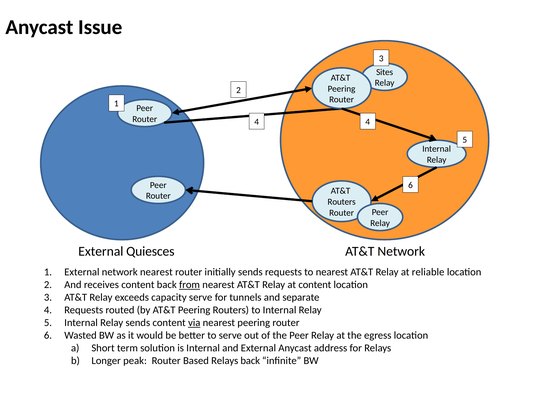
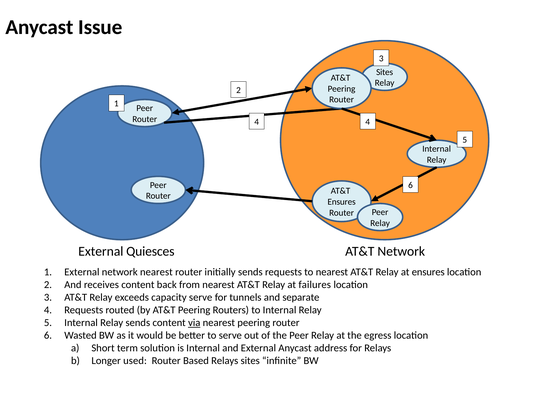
Routers: Routers -> Ensures (342, 202)
at reliable: reliable -> ensures (428, 272)
from underline: present -> none (190, 285)
at content: content -> failures (315, 285)
peak: peak -> used (135, 361)
Relays back: back -> sites (250, 361)
